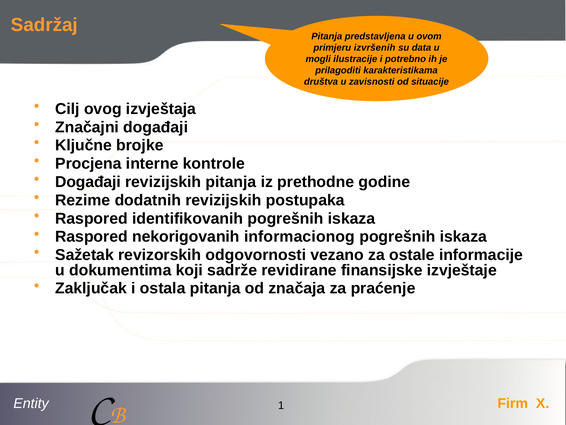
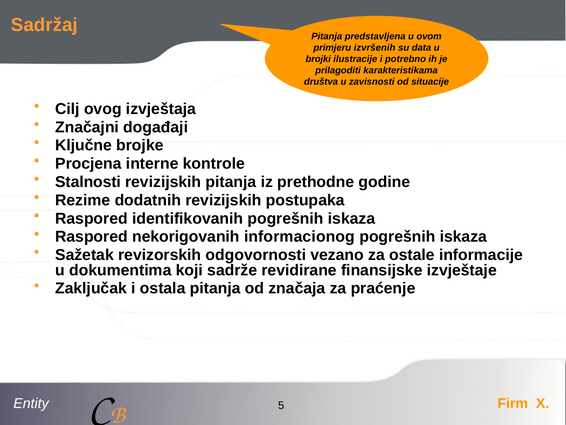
mogli: mogli -> brojki (318, 59)
Događaji: Događaji -> Stalnosti (88, 182)
1: 1 -> 5 (281, 405)
